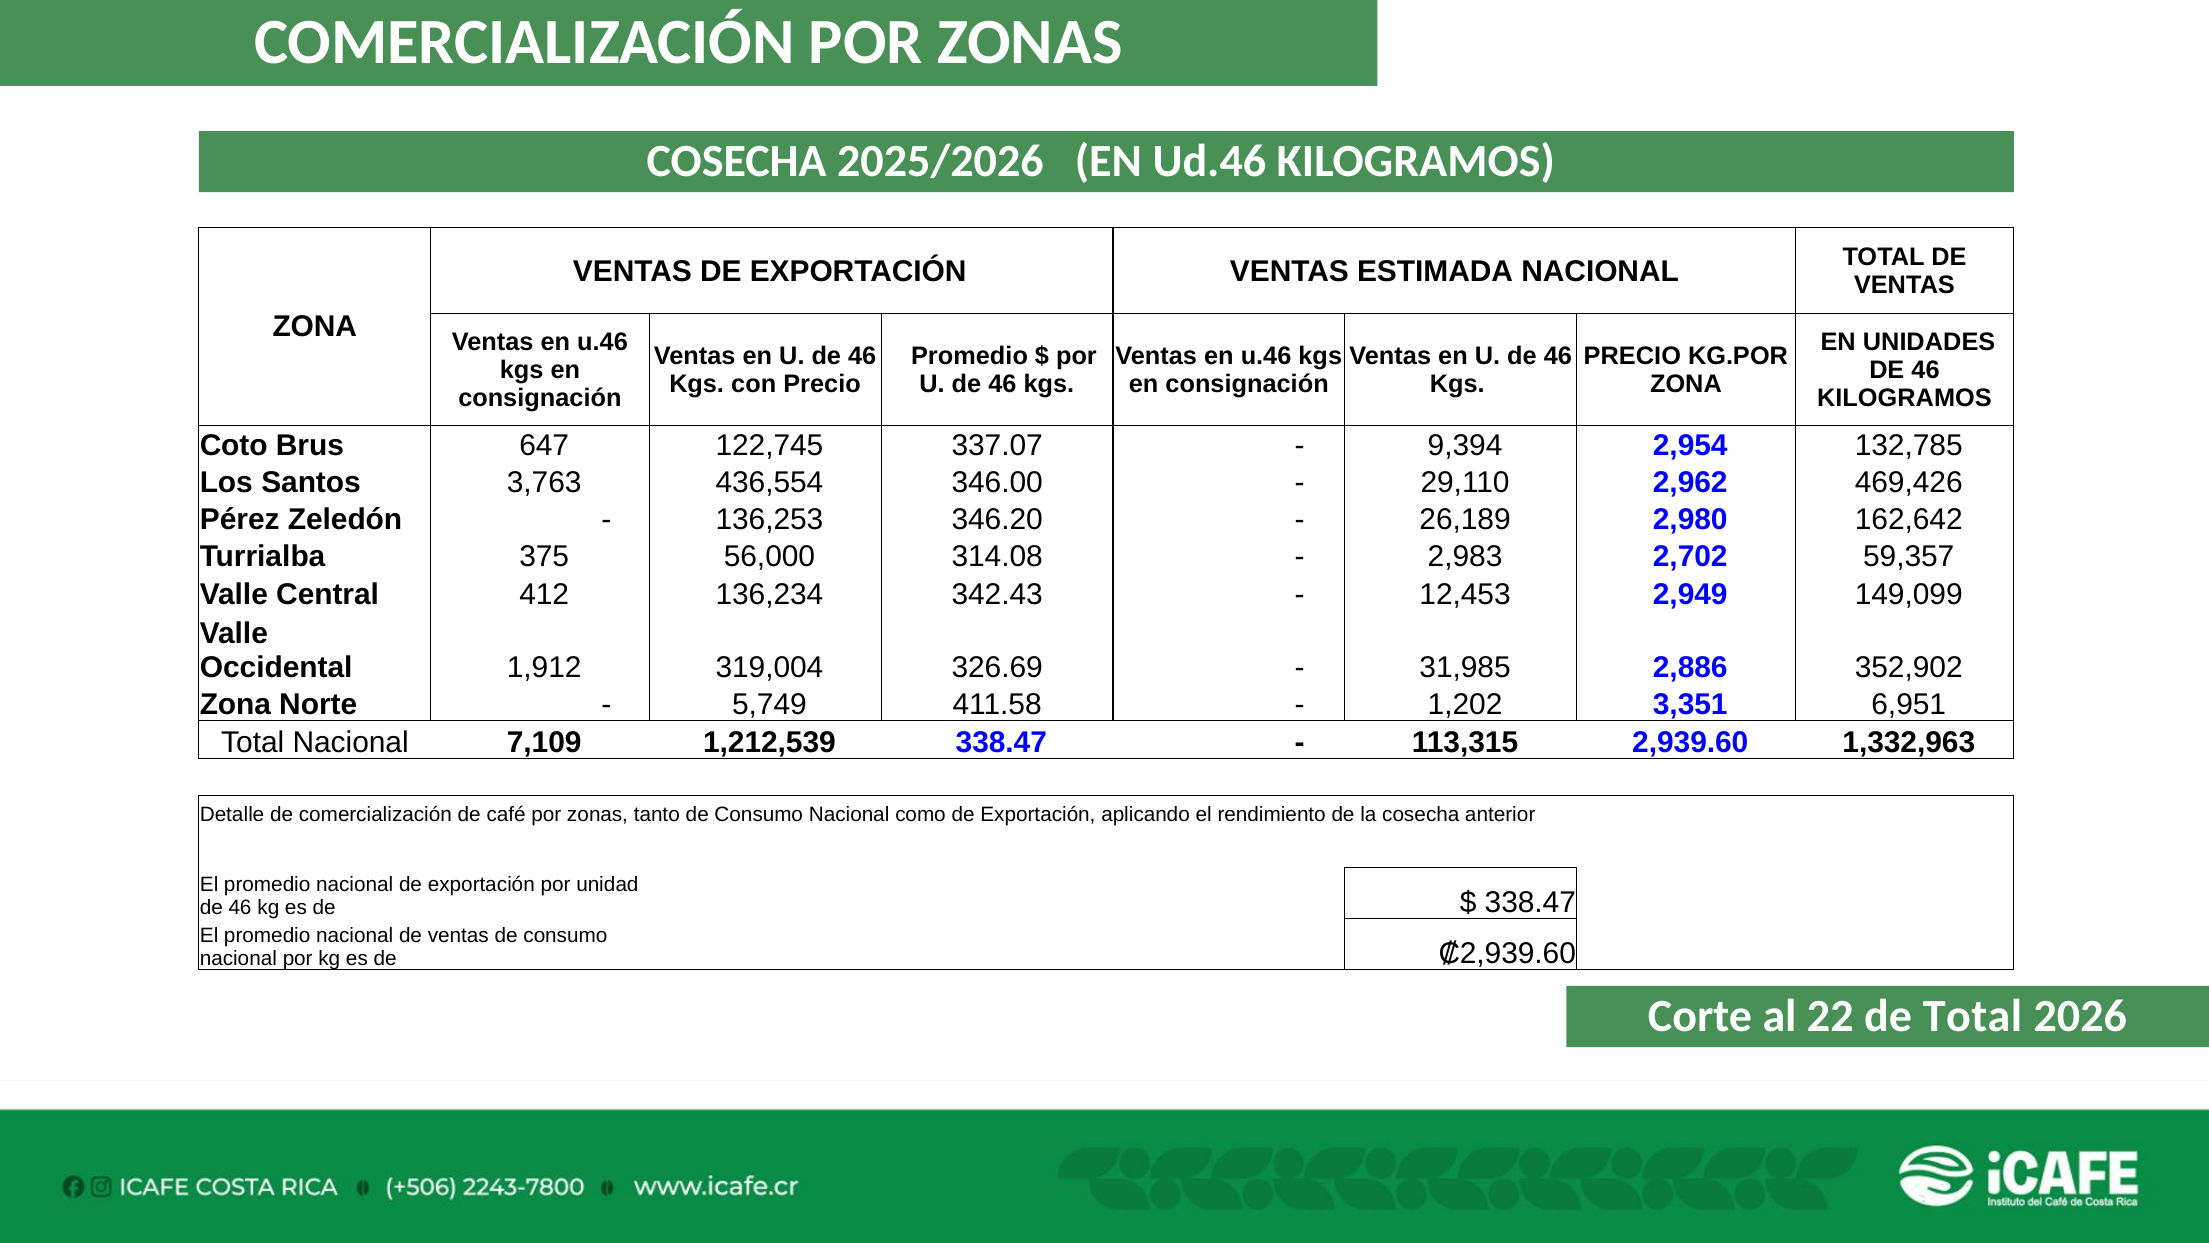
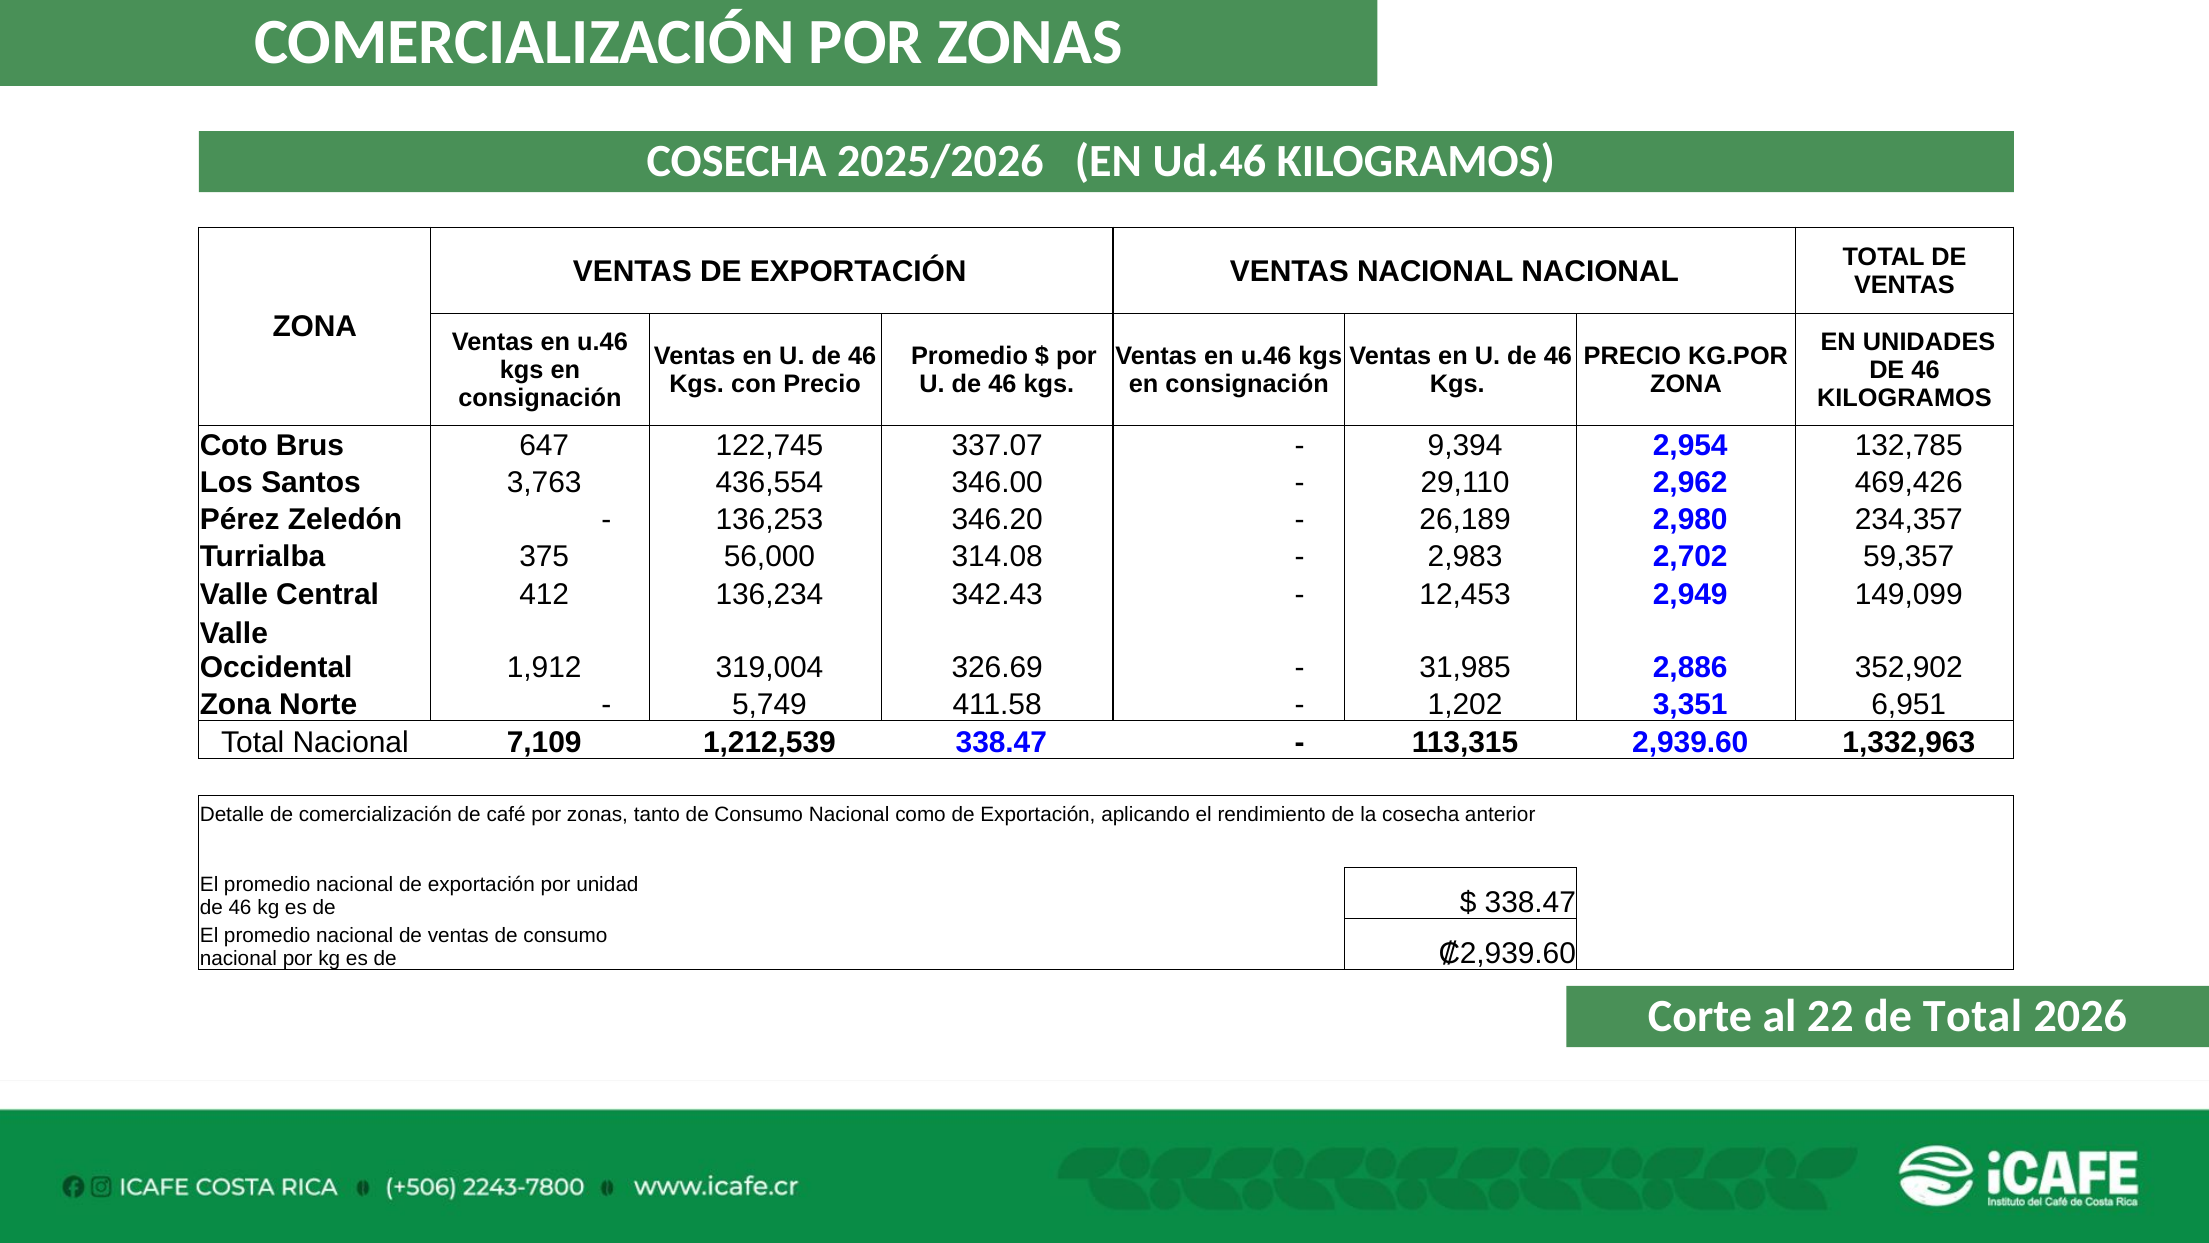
VENTAS ESTIMADA: ESTIMADA -> NACIONAL (1435, 271)
162,642: 162,642 -> 234,357 (1909, 520)
